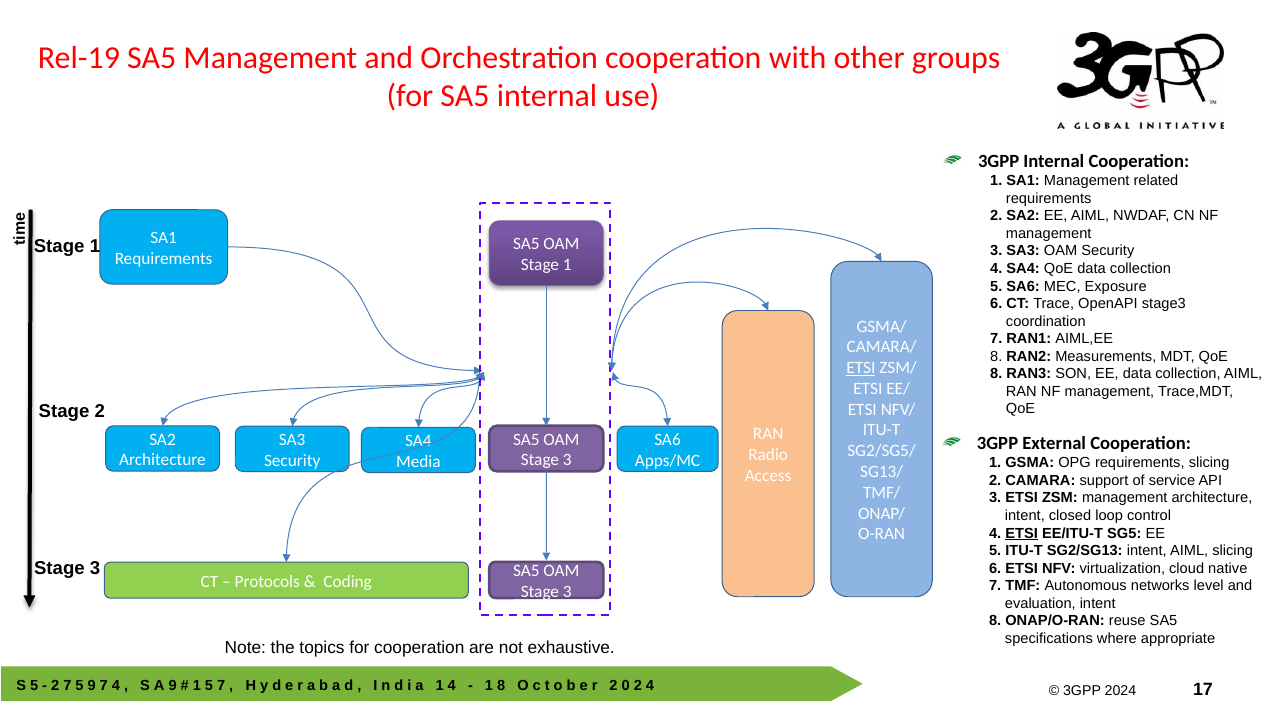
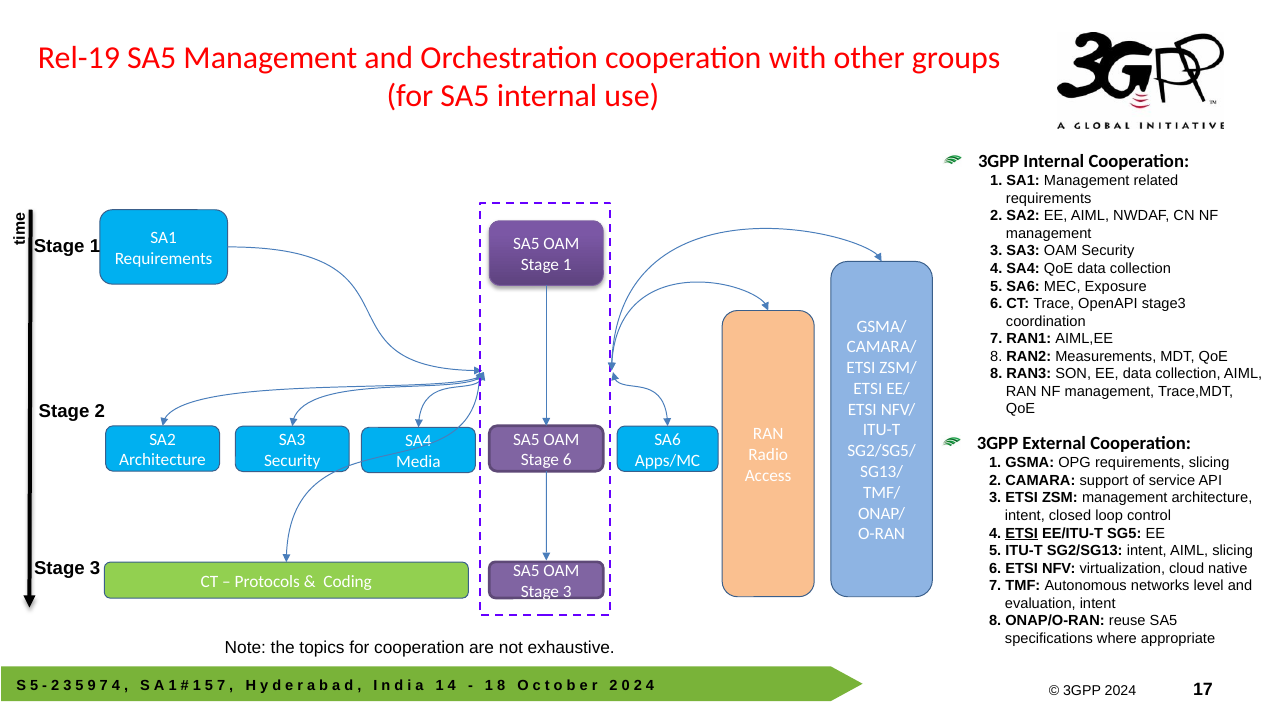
ETSI underline: present -> none (861, 368)
3: 3 -> 6 (567, 460)
2 7: 7 -> 3 (67, 686)
9: 9 -> 1 (173, 686)
